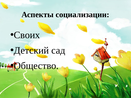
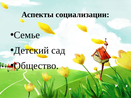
Своих: Своих -> Семье (27, 35)
